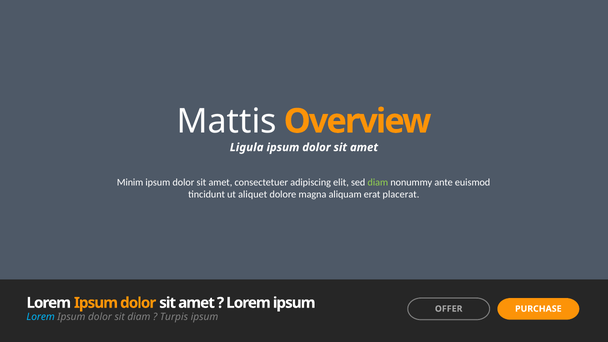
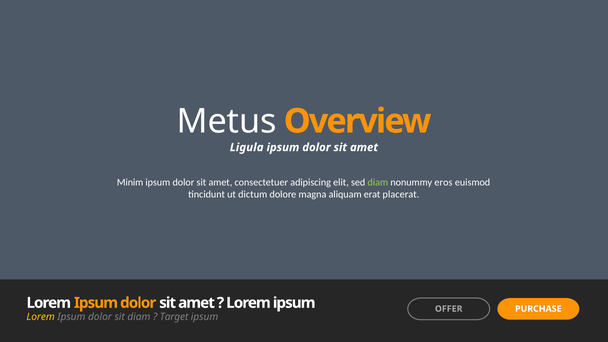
Mattis: Mattis -> Metus (227, 121)
ante: ante -> eros (443, 182)
aliquet: aliquet -> dictum (253, 195)
Lorem colour: light blue -> yellow (41, 317)
Turpis: Turpis -> Target (174, 317)
